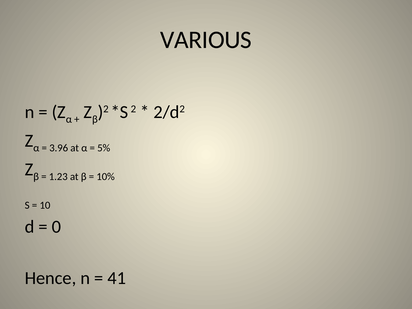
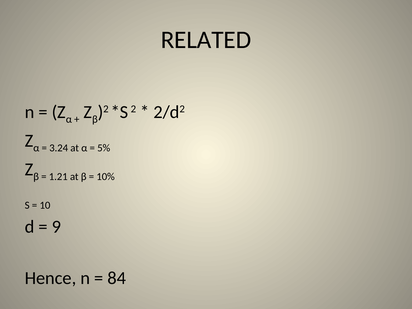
VARIOUS: VARIOUS -> RELATED (206, 40)
3.96: 3.96 -> 3.24 (59, 148)
1.23: 1.23 -> 1.21 (58, 177)
0: 0 -> 9 (56, 227)
41: 41 -> 84 (117, 278)
